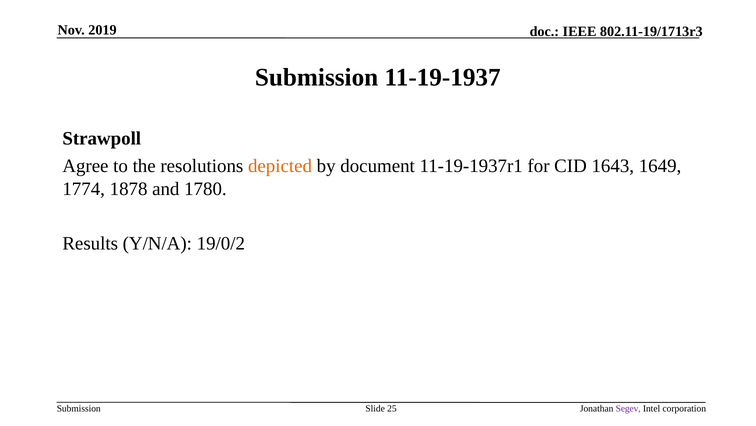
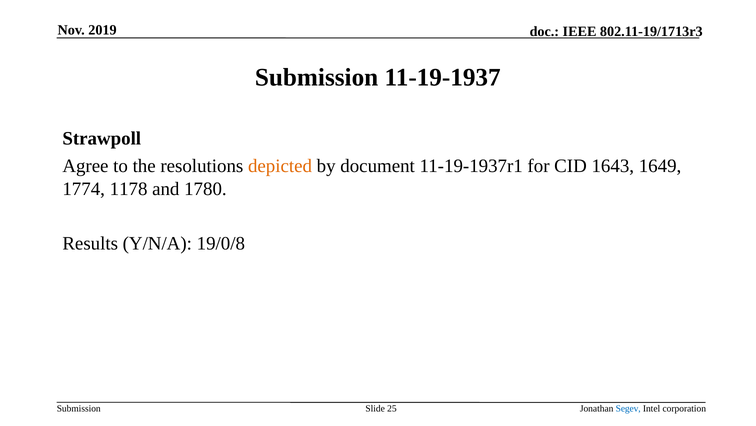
1878: 1878 -> 1178 (129, 188)
19/0/2: 19/0/2 -> 19/0/8 (221, 243)
Segev colour: purple -> blue (628, 408)
